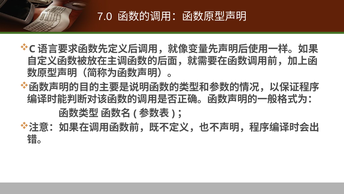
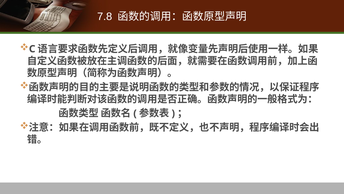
7.0: 7.0 -> 7.8 (105, 16)
